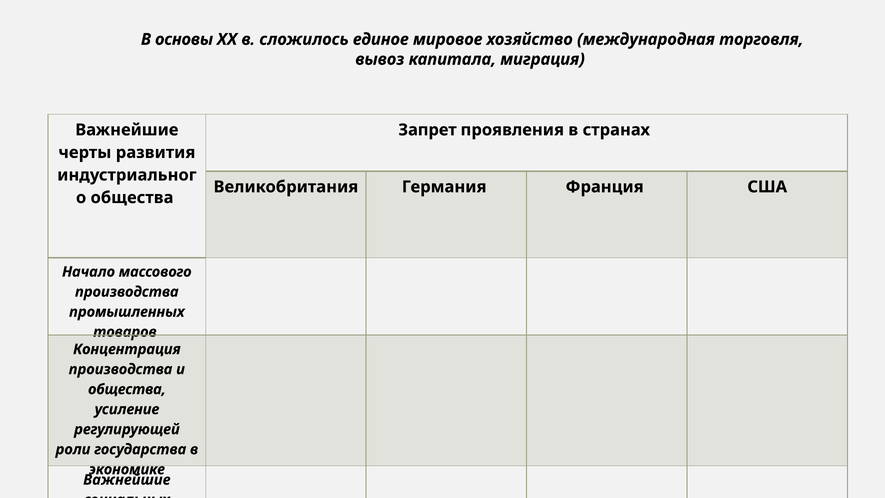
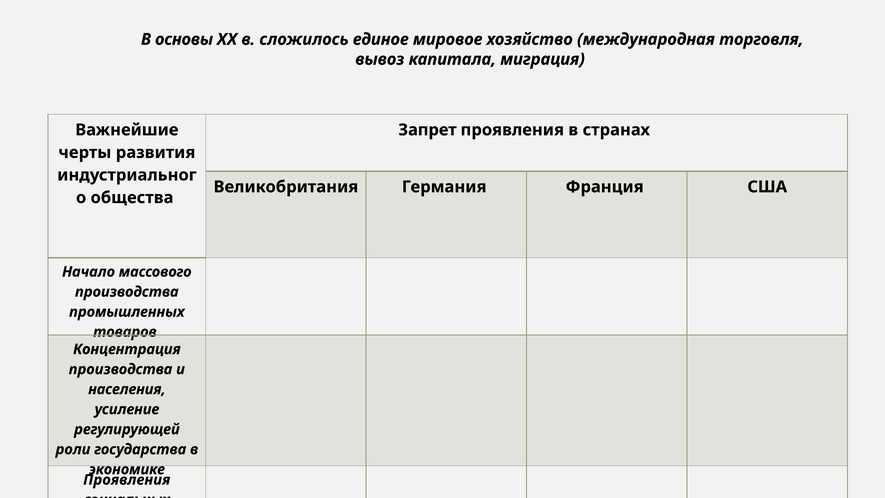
общества: общества -> населения (127, 389)
Важнейшие: Важнейшие -> Проявления (127, 480)
